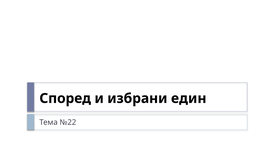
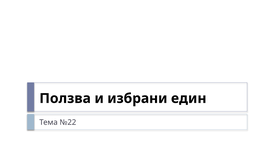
Според: Според -> Ползва (65, 98)
